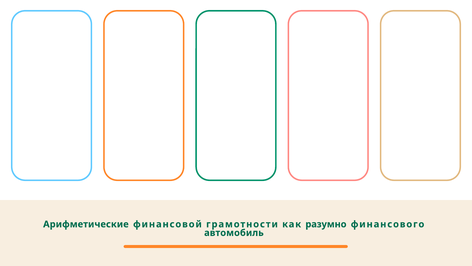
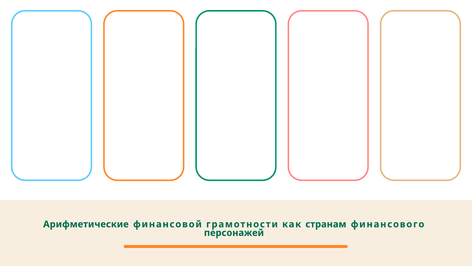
разумно: разумно -> странам (326, 224)
автомобиль: автомобиль -> персонажей (234, 232)
